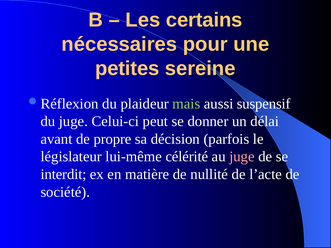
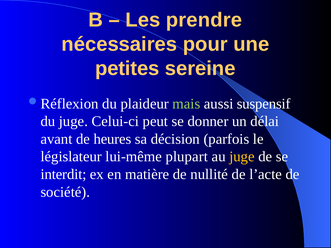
certains: certains -> prendre (204, 20)
propre: propre -> heures (112, 139)
célérité: célérité -> plupart (187, 157)
juge colour: pink -> yellow (242, 157)
